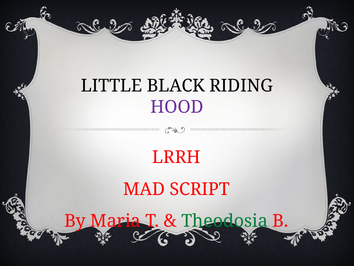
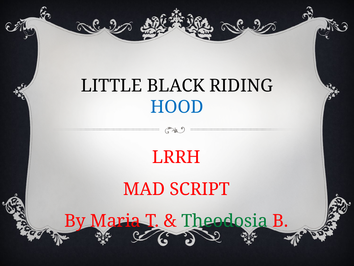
HOOD colour: purple -> blue (177, 107)
